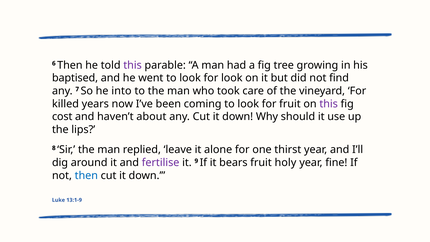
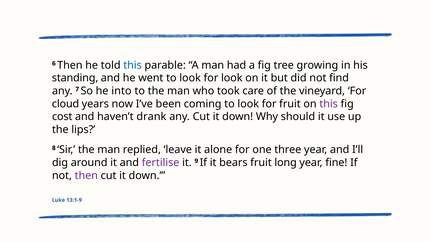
this colour: purple -> blue (133, 65)
baptised: baptised -> standing (75, 78)
killed: killed -> cloud (66, 104)
about: about -> drank (151, 117)
thirst: thirst -> three (288, 150)
holy: holy -> long (286, 163)
then colour: blue -> purple (86, 175)
